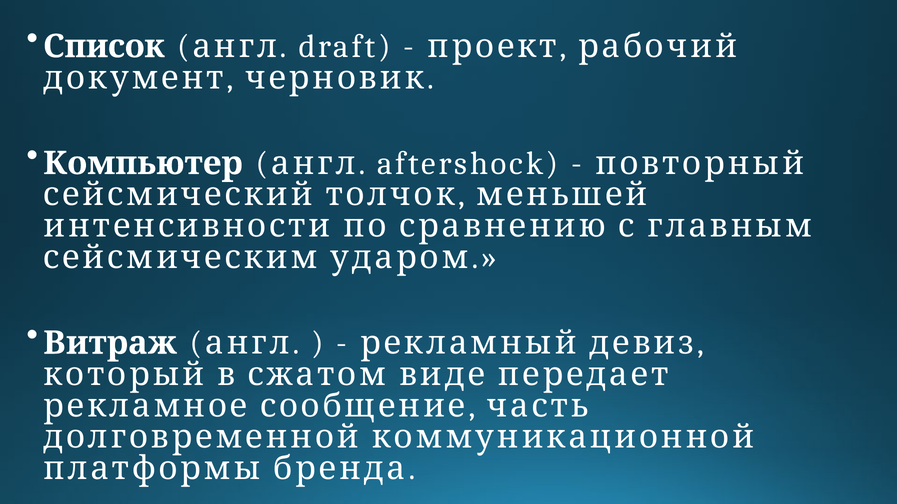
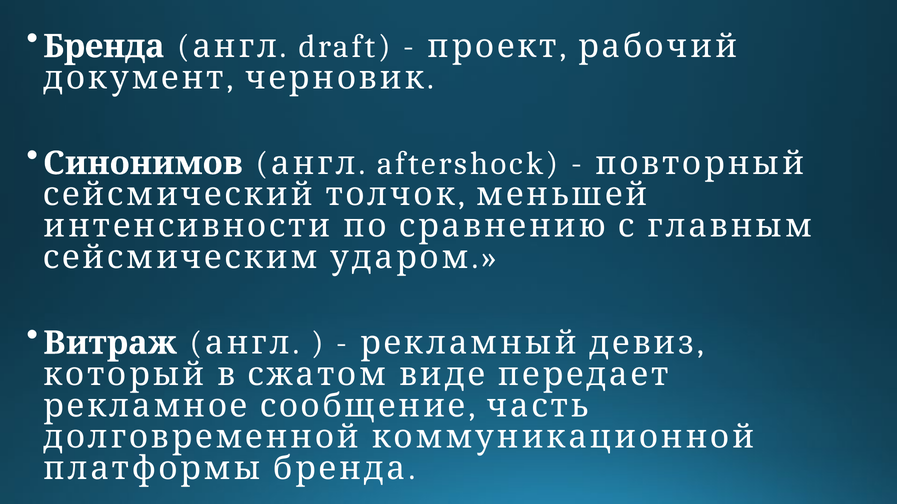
Список: Список -> Бренда (104, 46)
Компьютер: Компьютер -> Синонимов (143, 164)
